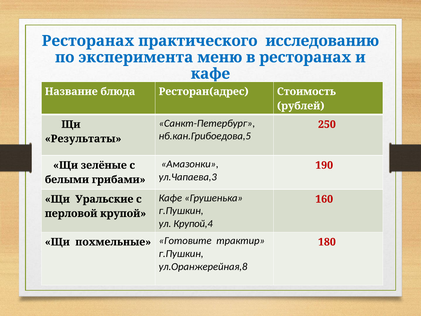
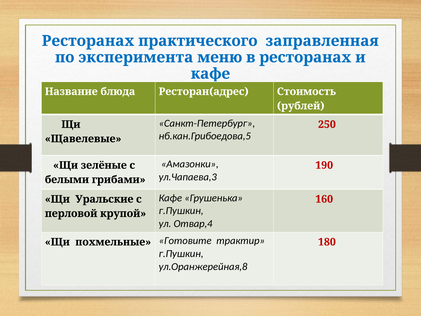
исследованию: исследованию -> заправленная (322, 41)
Результаты: Результаты -> Щавелевые (83, 139)
Крупой,4: Крупой,4 -> Отвар,4 (193, 223)
